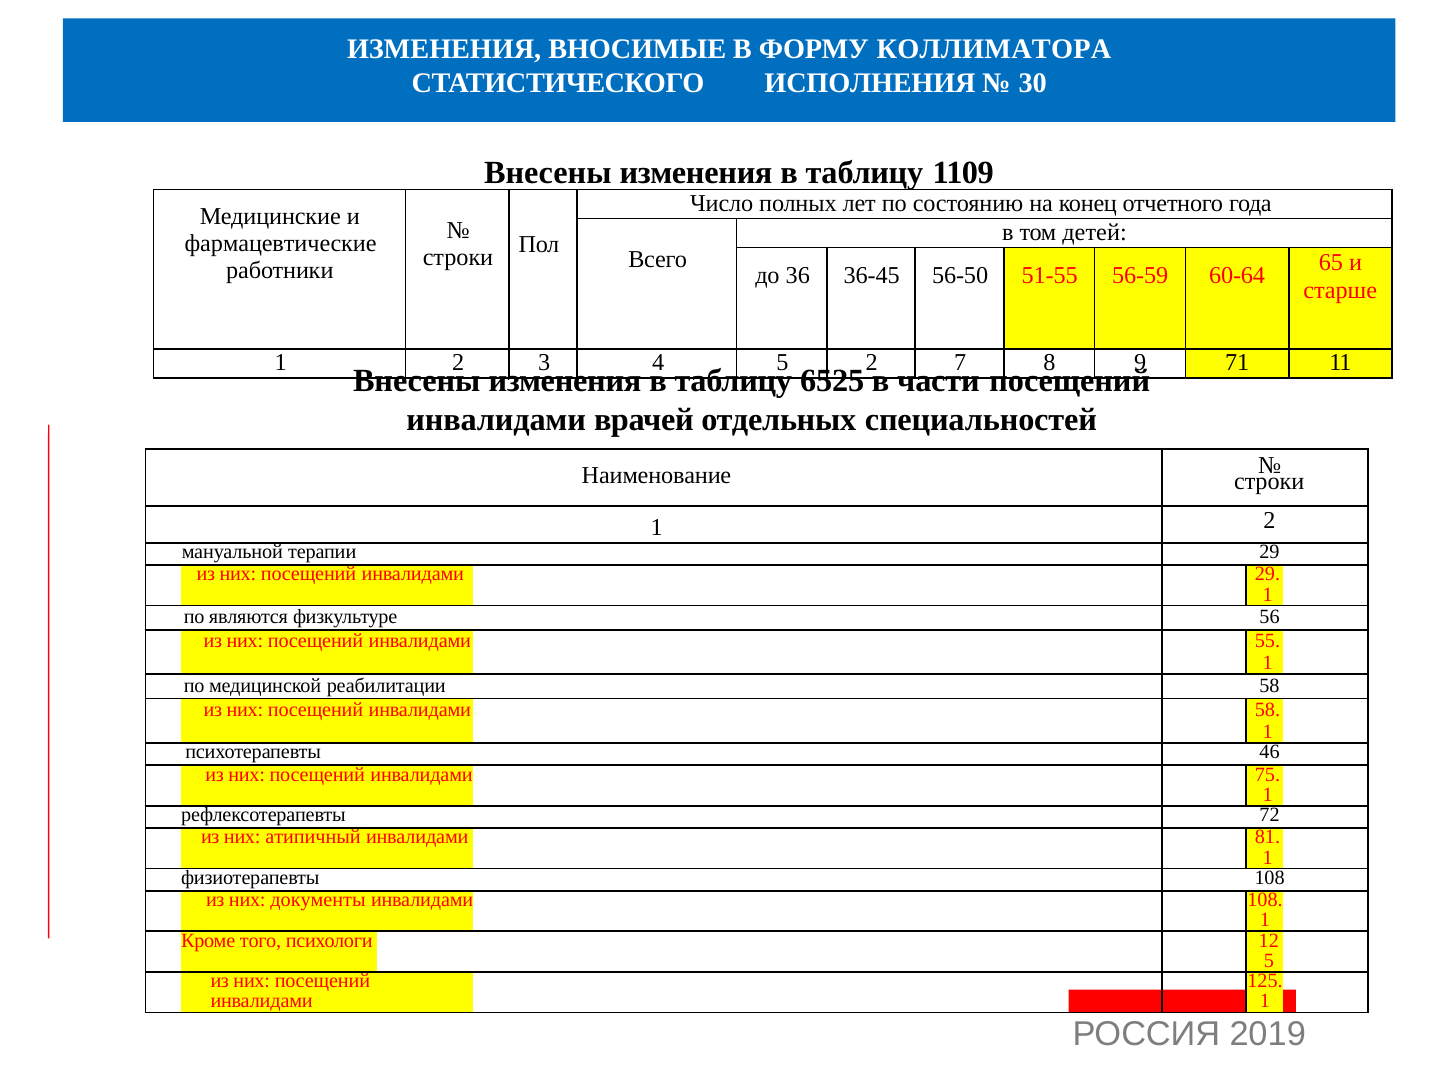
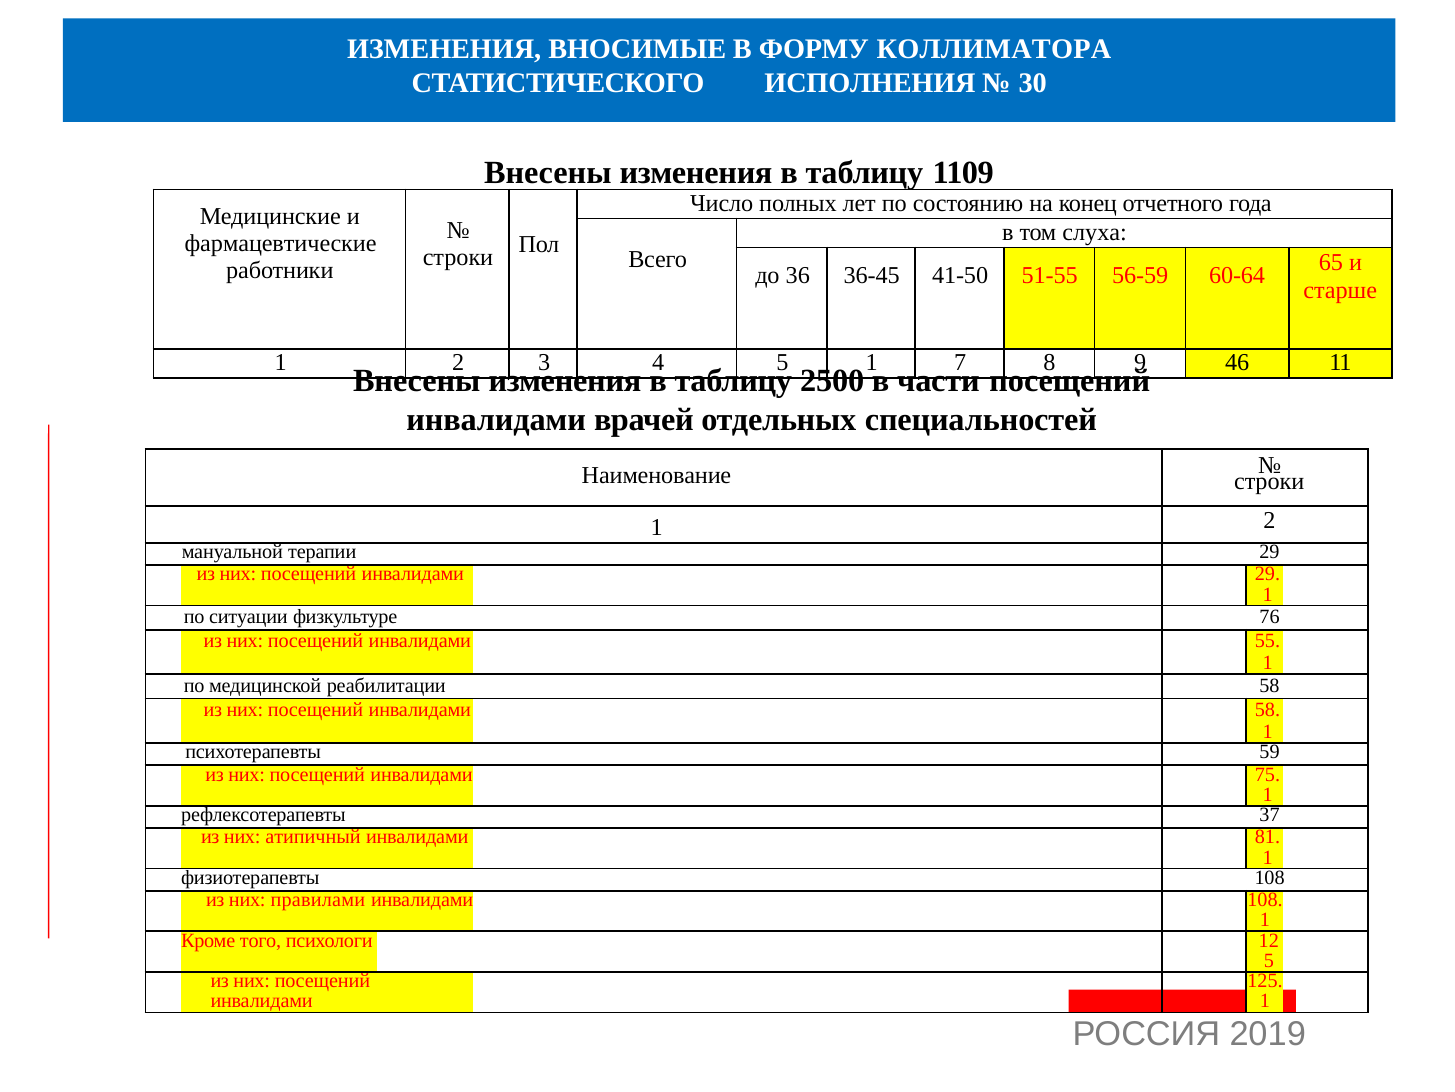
детей: детей -> слуха (1095, 232)
56-50: 56-50 -> 41-50 (960, 275)
2: 2 -> 1 (872, 362)
71: 71 -> 46 (1237, 362)
6525: 6525 -> 2500 (832, 381)
являются: являются -> ситуации (248, 616)
56: 56 -> 76 (1270, 616)
46: 46 -> 59 (1270, 752)
72: 72 -> 37 (1270, 814)
документы: документы -> правилами (318, 899)
